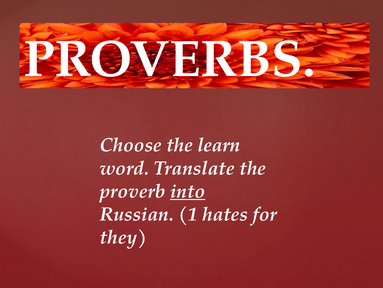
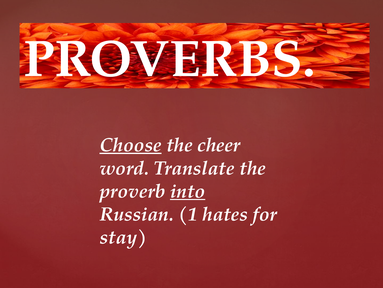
Choose underline: none -> present (131, 145)
learn: learn -> cheer (219, 145)
they: they -> stay (123, 237)
